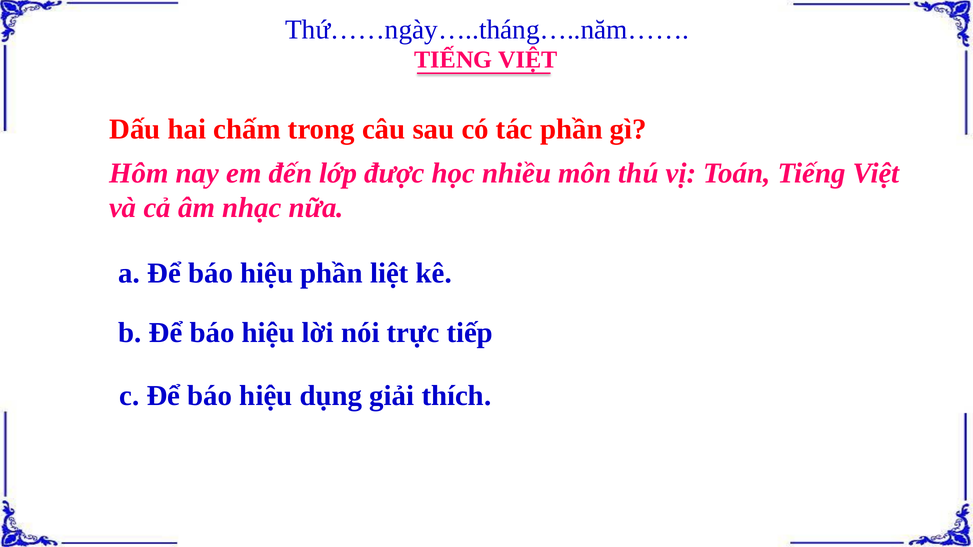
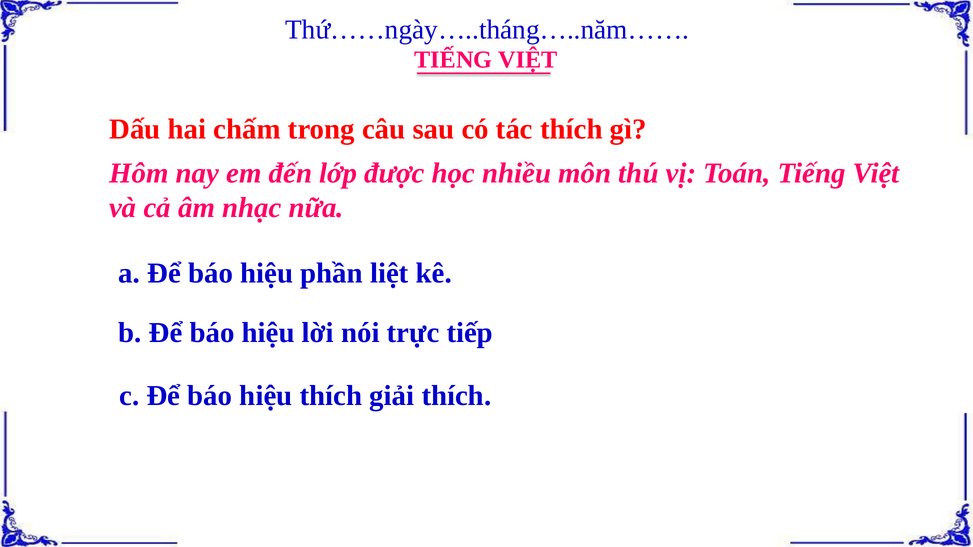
tác phần: phần -> thích (571, 129)
hiệu dụng: dụng -> thích (331, 396)
